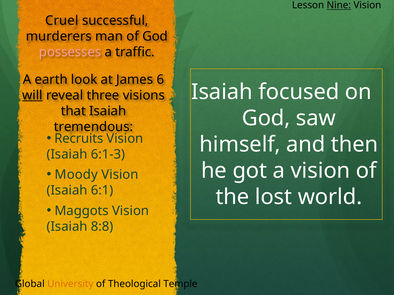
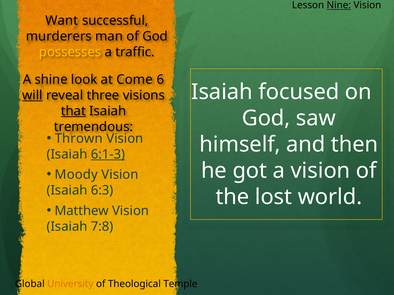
Cruel: Cruel -> Want (62, 21)
possesses colour: pink -> yellow (70, 52)
earth: earth -> shine (51, 80)
James: James -> Come (135, 80)
that underline: none -> present (73, 111)
Recruits: Recruits -> Thrown (79, 139)
6:1-3 underline: none -> present (108, 155)
6:1: 6:1 -> 6:3 (102, 191)
Maggots: Maggots -> Matthew (82, 211)
8:8: 8:8 -> 7:8 (102, 227)
